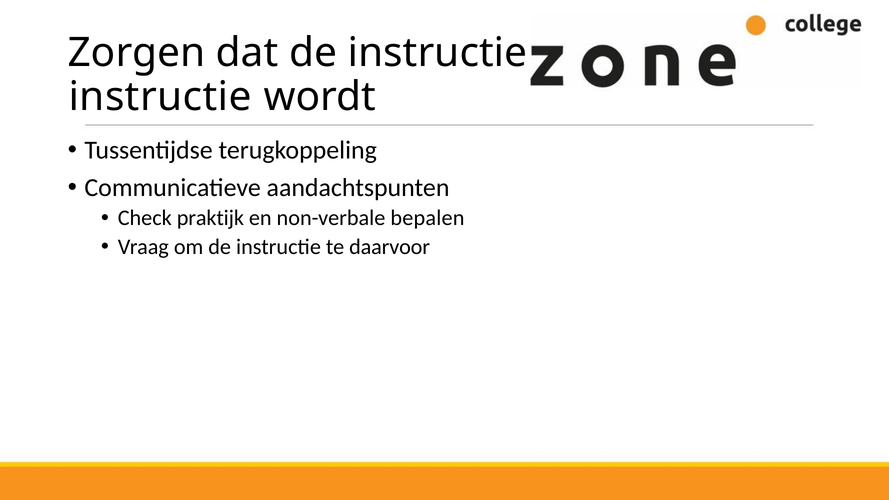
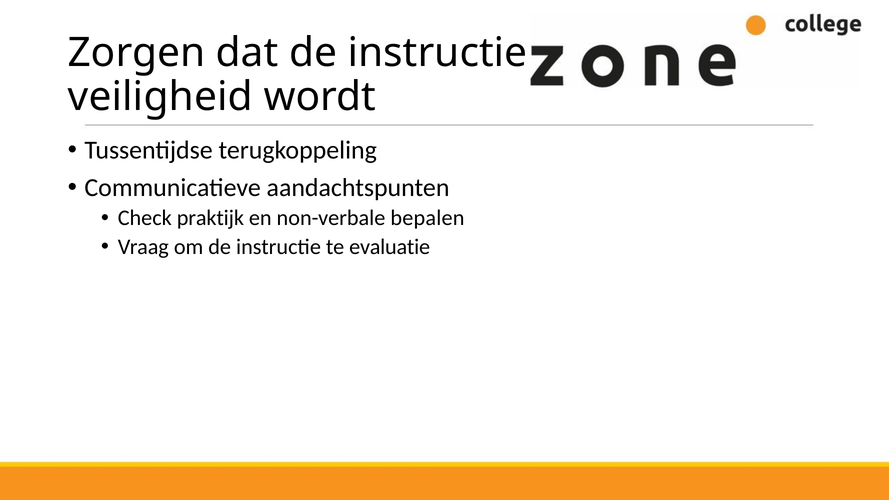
instructie: instructie -> veiligheid (160, 97)
daarvoor: daarvoor -> evaluatie (390, 247)
